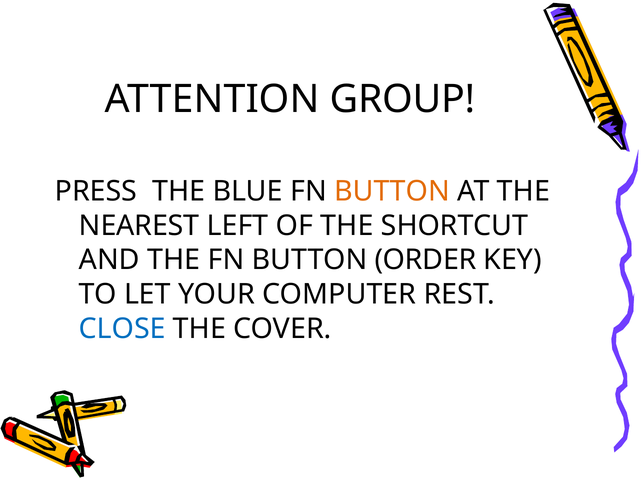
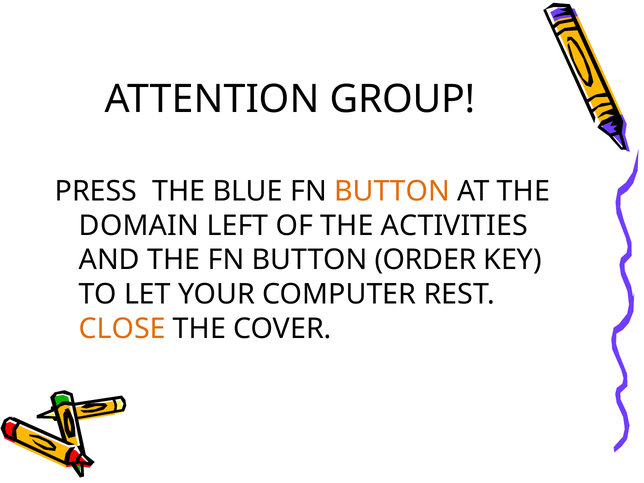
NEAREST: NEAREST -> DOMAIN (139, 226)
SHORTCUT: SHORTCUT -> ACTIVITIES (454, 226)
CLOSE colour: blue -> orange (122, 329)
